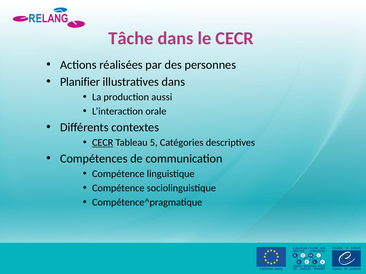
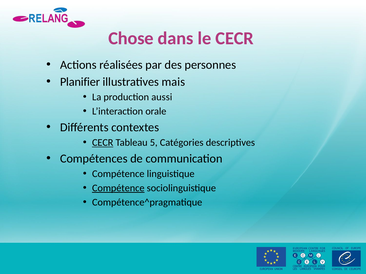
Tâche: Tâche -> Chose (131, 38)
illustratives dans: dans -> mais (173, 82)
Compétence underline: none -> present (118, 188)
